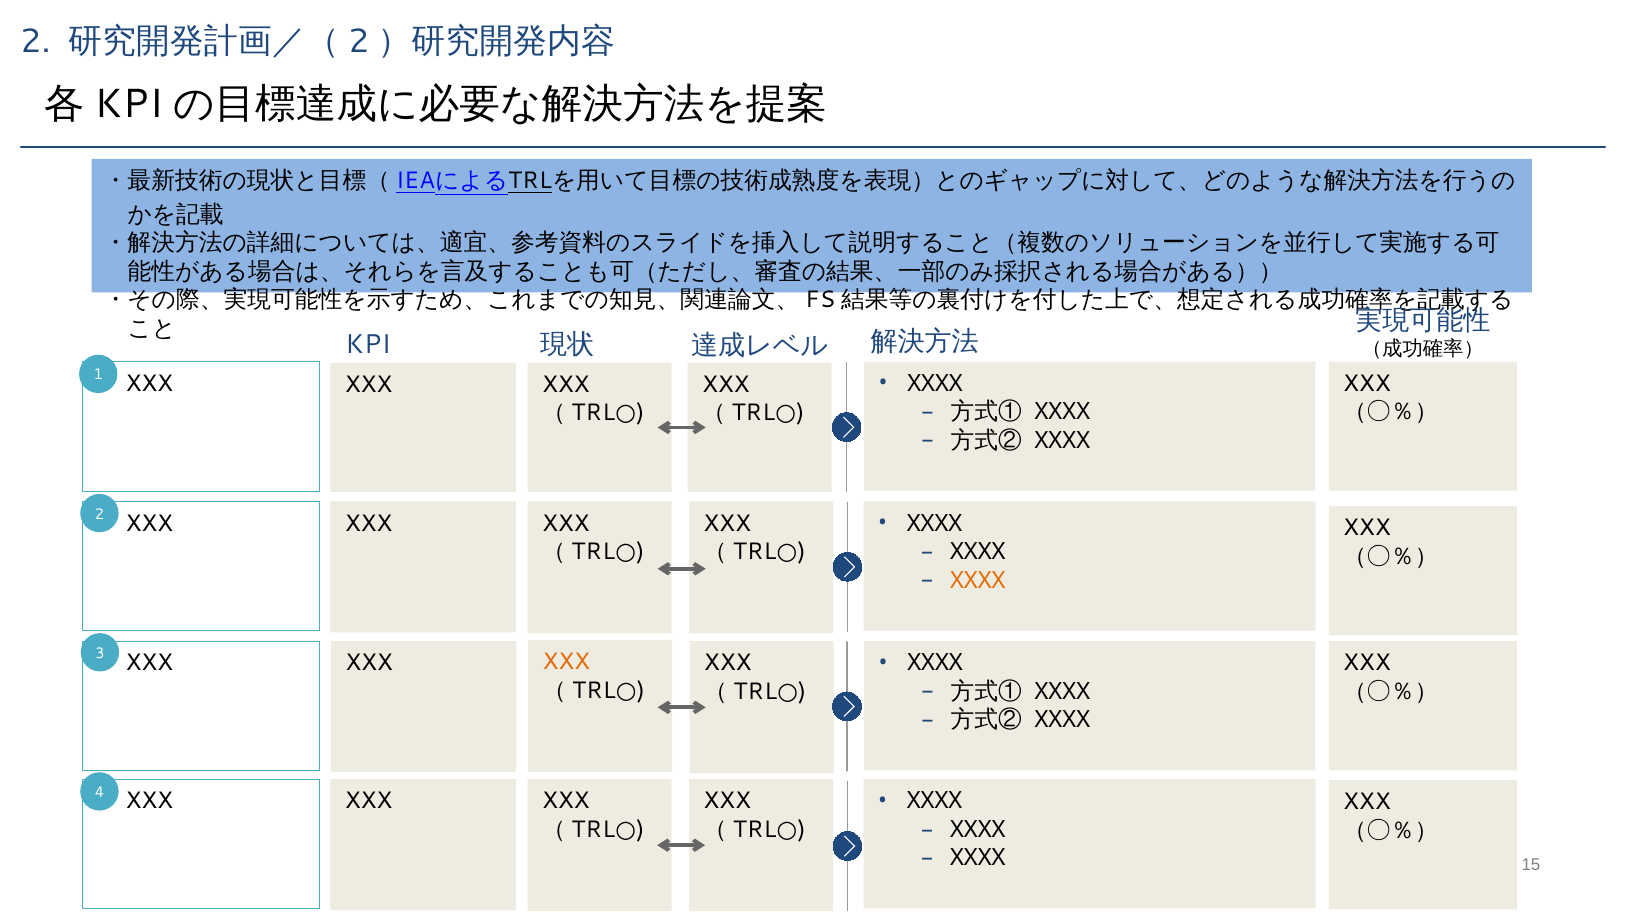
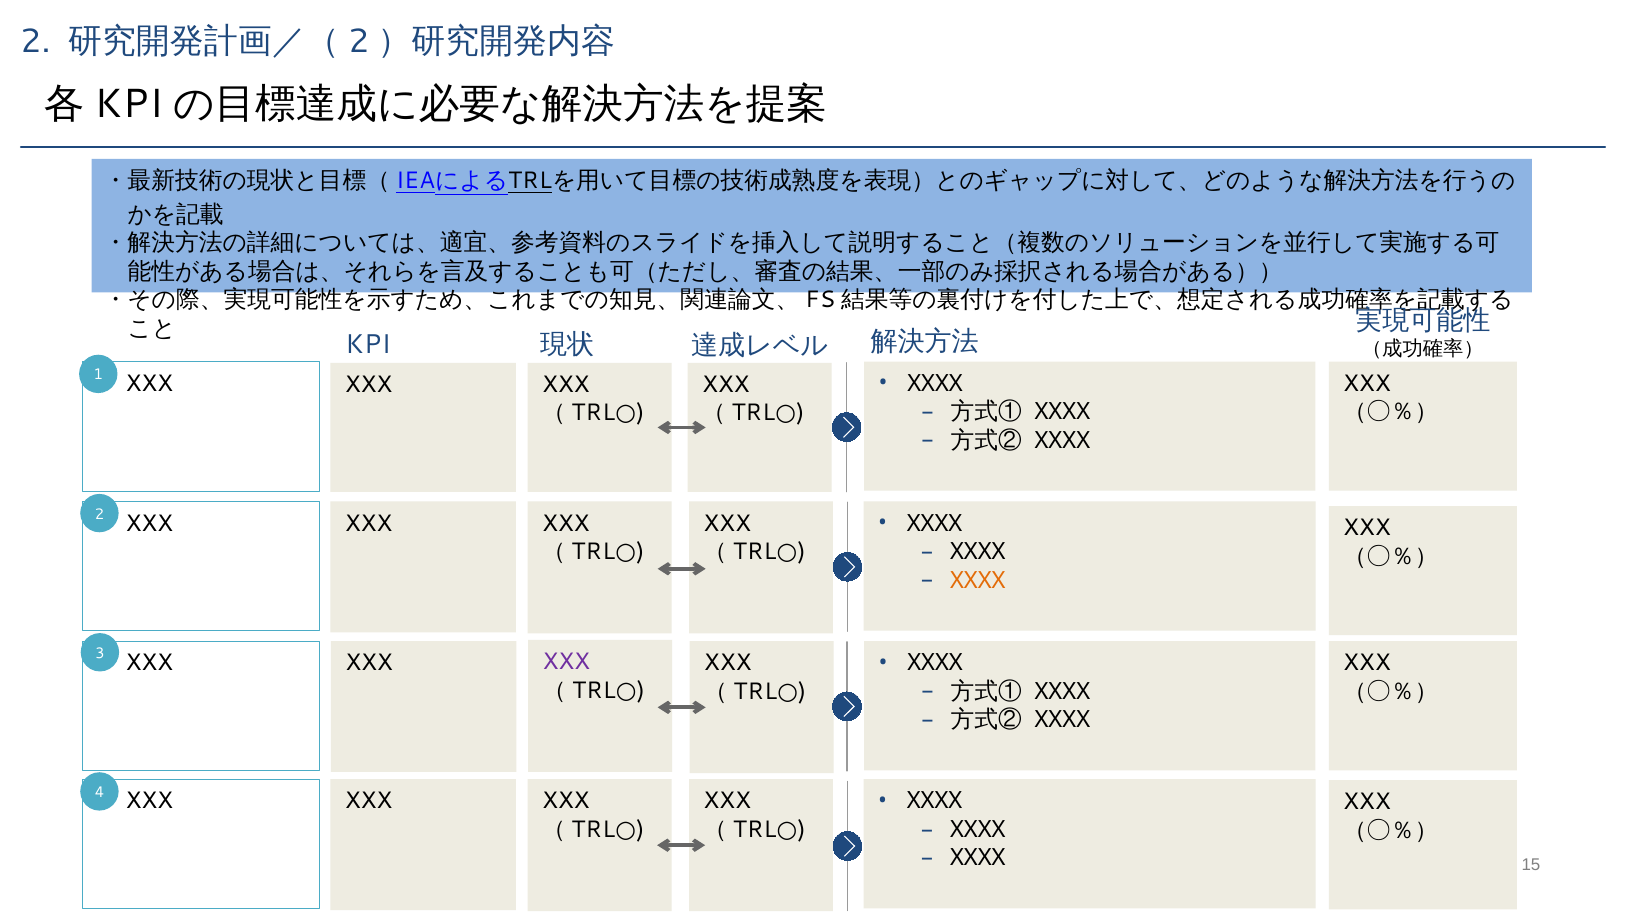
XXX colour: orange -> purple (566, 662)
